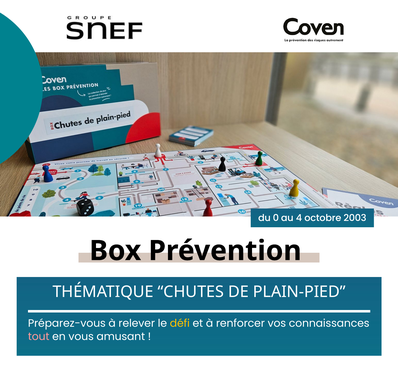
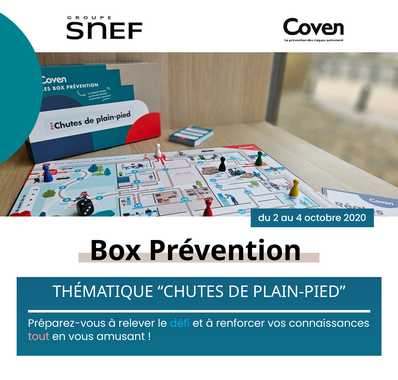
0: 0 -> 2 (276, 218)
2003: 2003 -> 2020 (355, 218)
défi colour: yellow -> light blue (180, 323)
